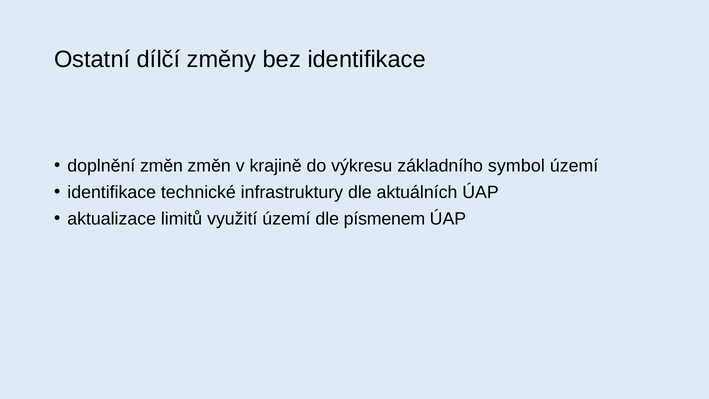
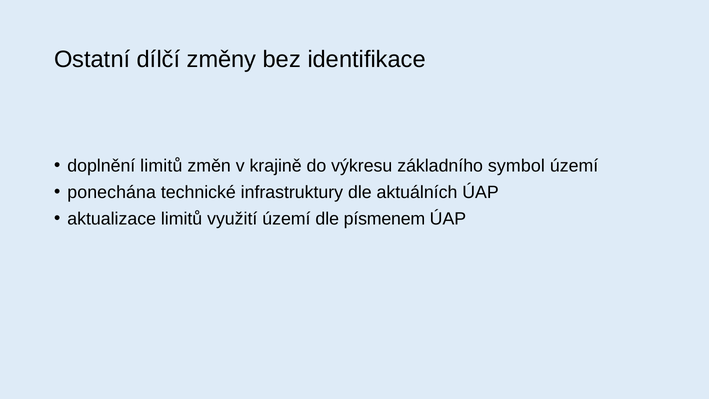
doplnění změn: změn -> limitů (161, 166)
identifikace: identifikace -> ponechána (112, 192)
